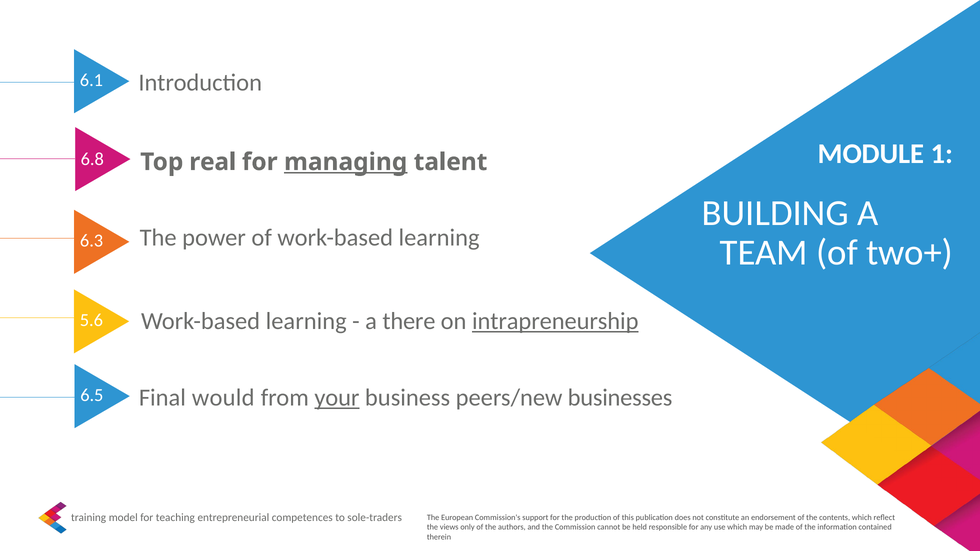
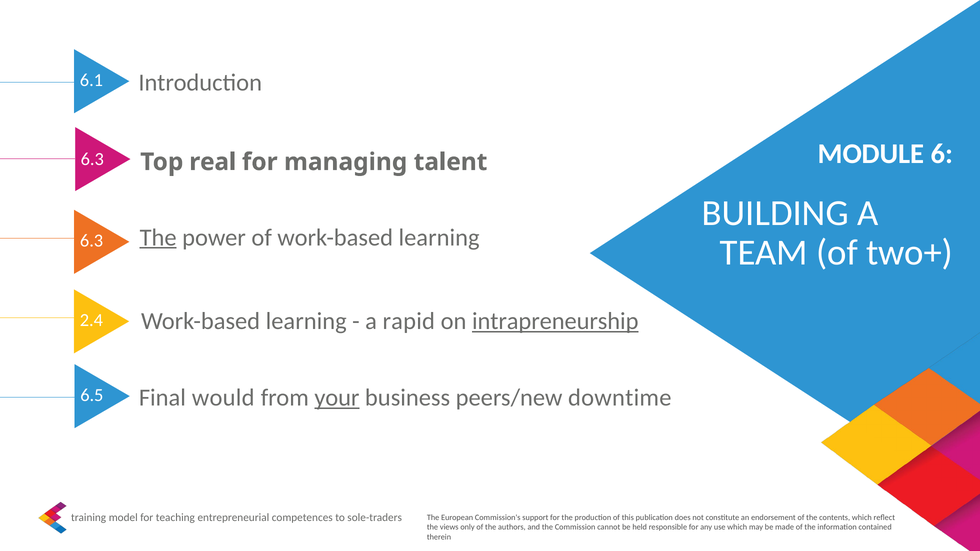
1: 1 -> 6 (942, 154)
6.8: 6.8 -> 6.3 (92, 159)
managing underline: present -> none (346, 162)
The underline: none -> present (158, 238)
5.6: 5.6 -> 2.4 (91, 320)
there: there -> rapid (409, 321)
businesses: businesses -> downtime (620, 398)
